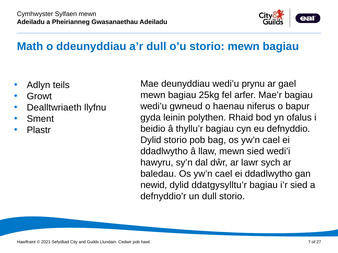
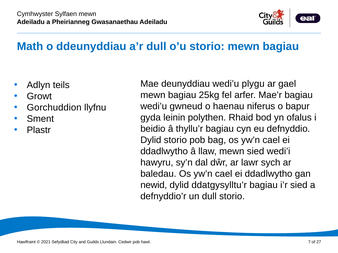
prynu: prynu -> plygu (253, 84)
Dealltwriaeth: Dealltwriaeth -> Gorchuddion (54, 108)
